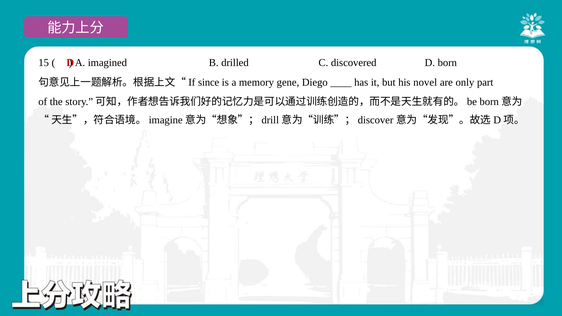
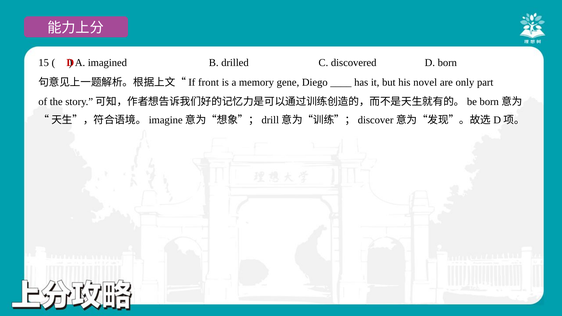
since: since -> front (209, 82)
